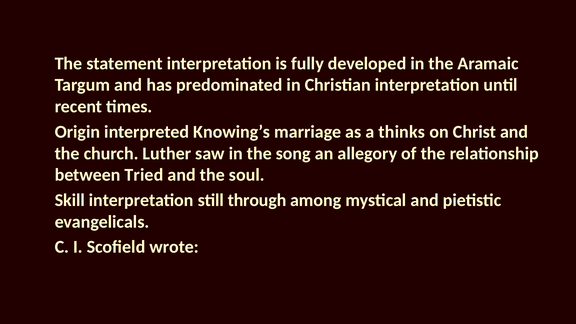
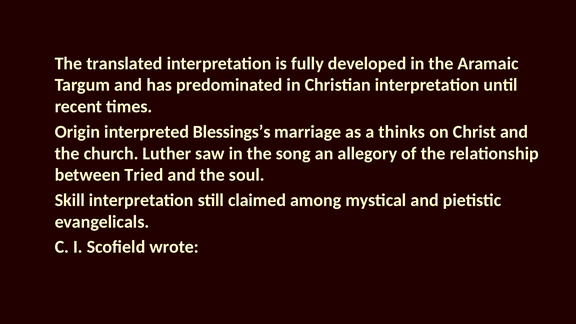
statement: statement -> translated (124, 63)
Knowing’s: Knowing’s -> Blessings’s (232, 132)
through: through -> claimed (257, 200)
